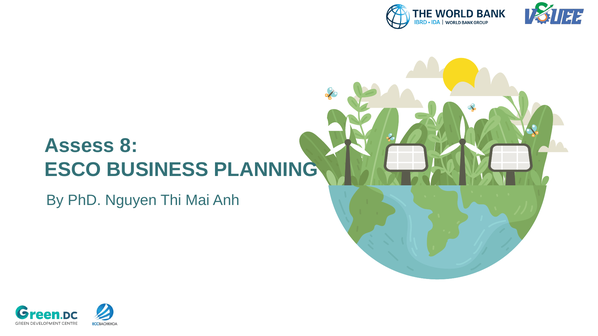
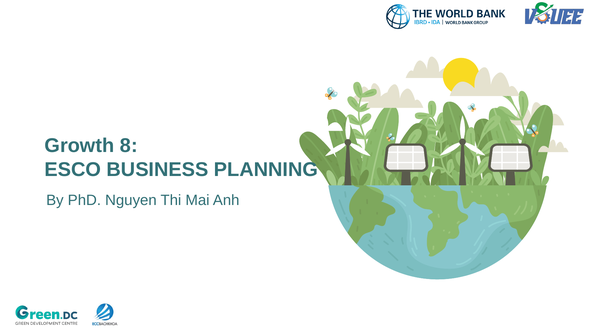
Assess: Assess -> Growth (79, 146)
